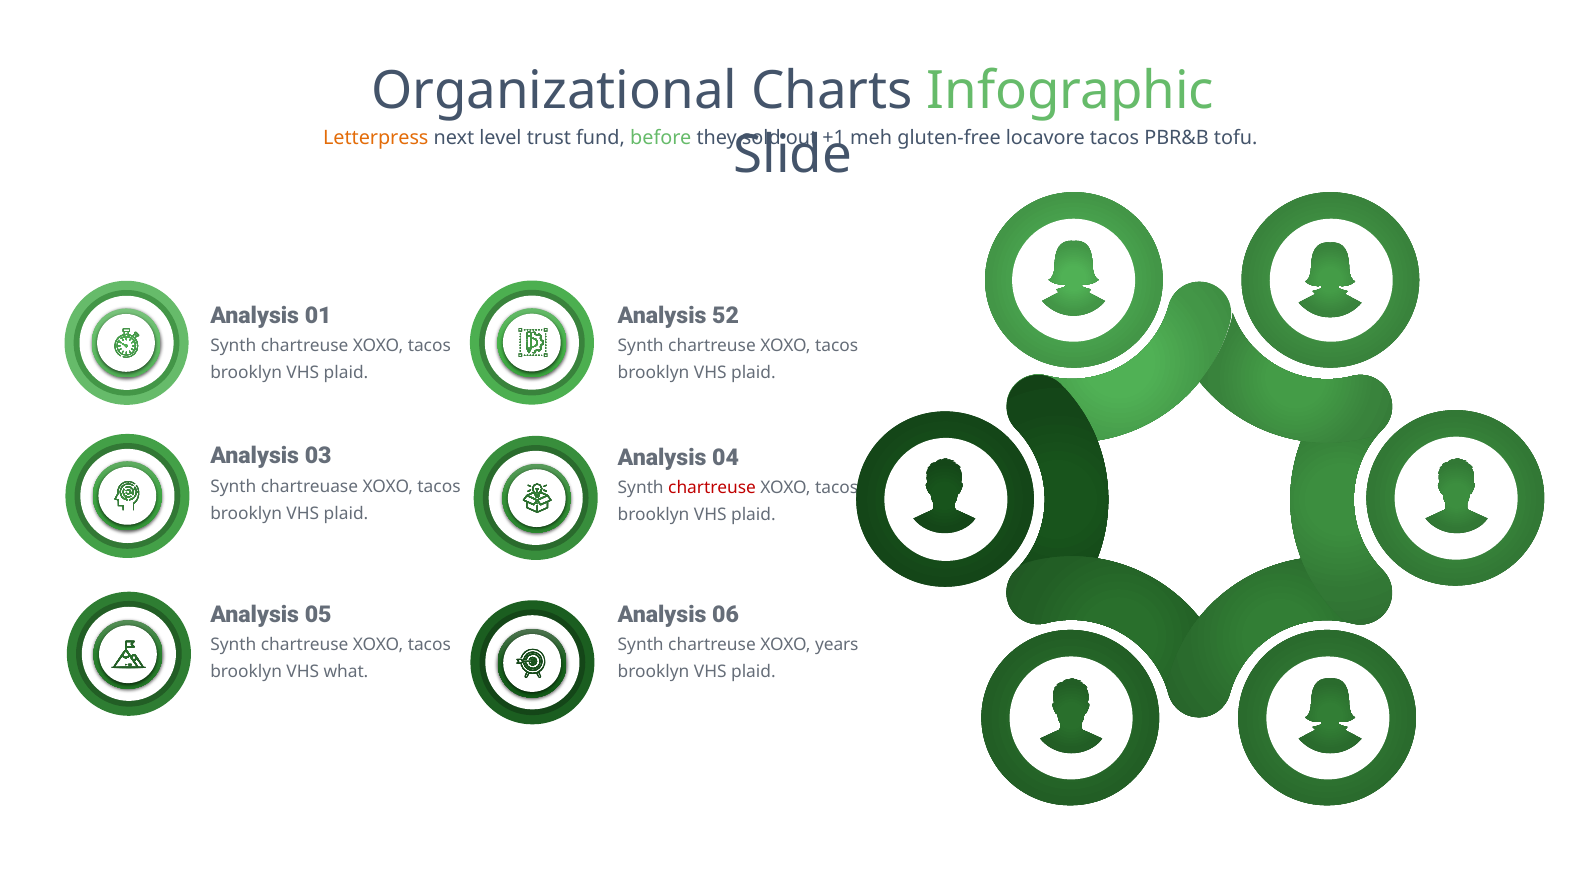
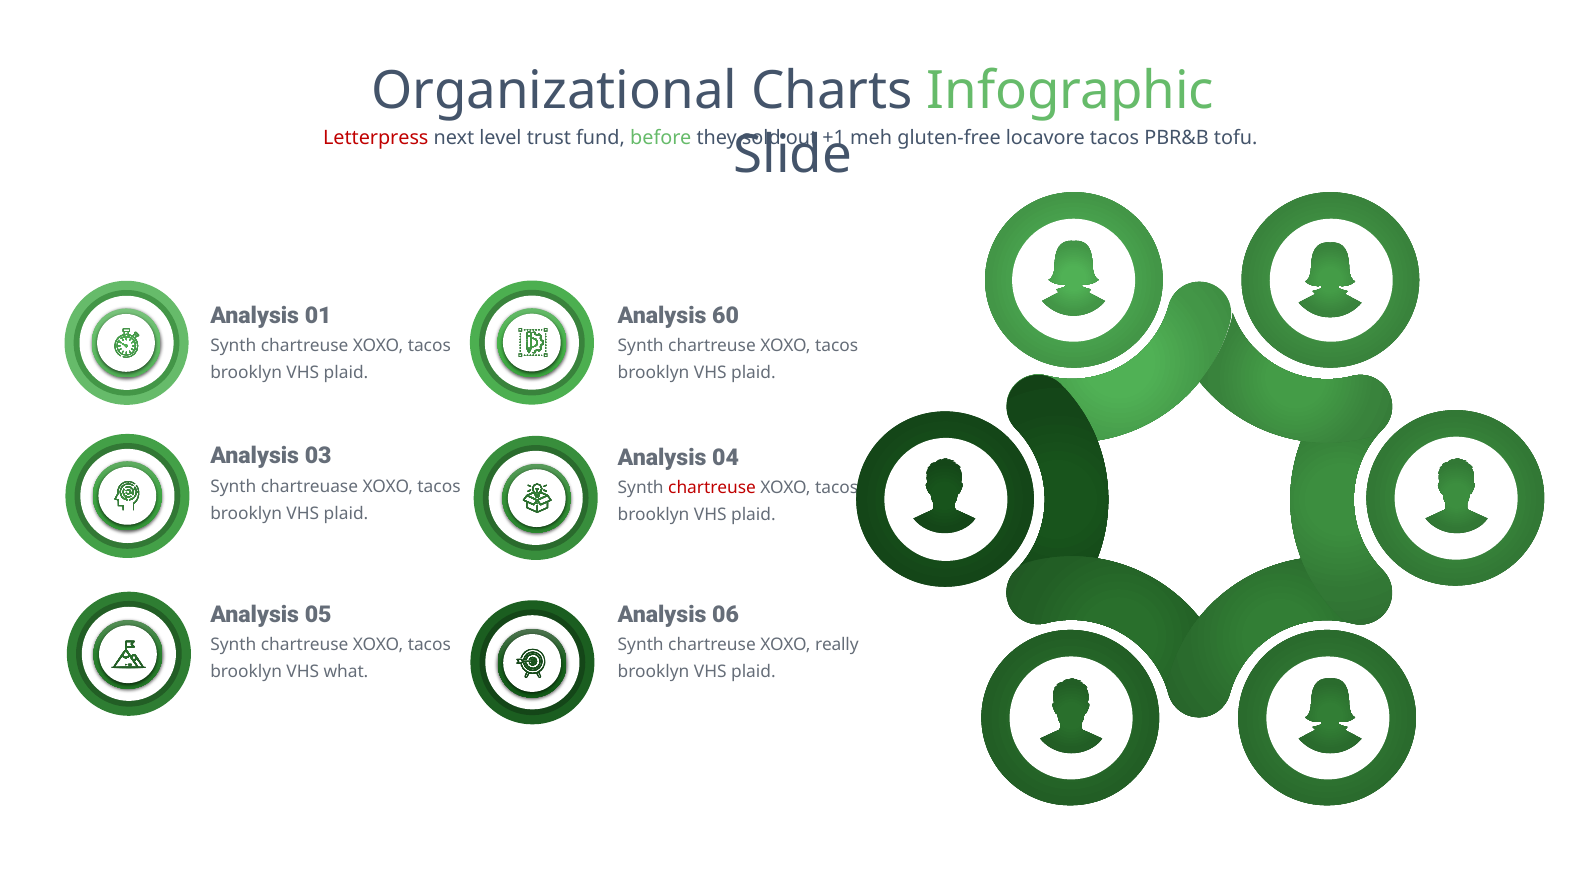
Letterpress colour: orange -> red (376, 138)
52: 52 -> 60 (726, 316)
years: years -> really (837, 645)
